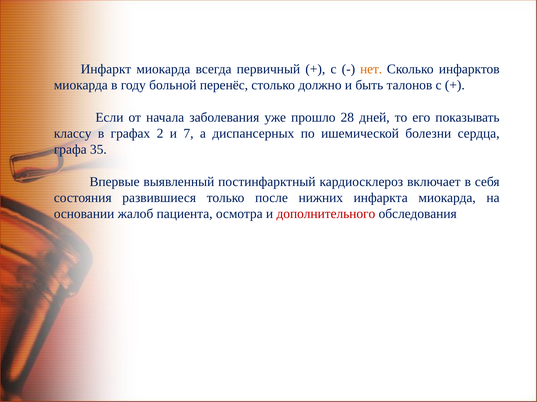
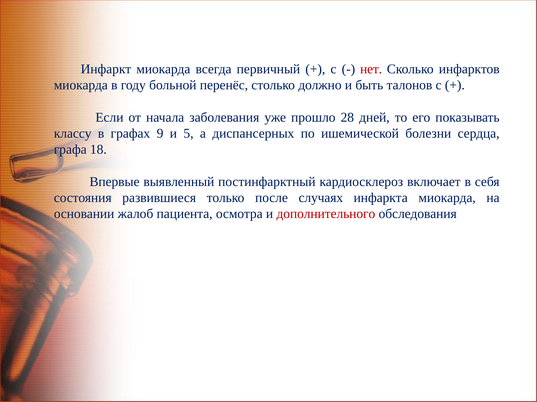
нет colour: orange -> red (371, 69)
2: 2 -> 9 (160, 134)
7: 7 -> 5 (189, 134)
35: 35 -> 18 (98, 150)
нижних: нижних -> случаях (321, 198)
